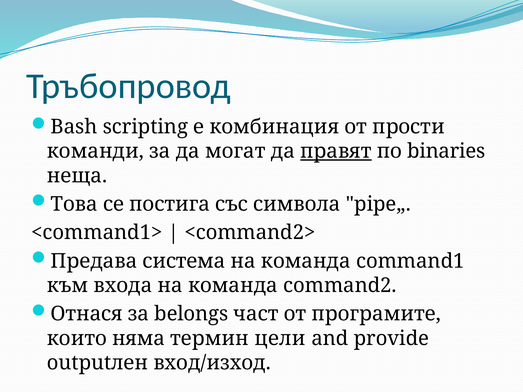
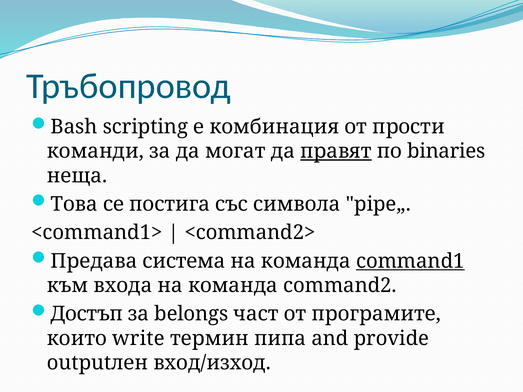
command1 underline: none -> present (410, 261)
Отнася: Отнася -> Достъп (87, 314)
няма: няма -> write (138, 339)
цели: цели -> пипа (280, 339)
